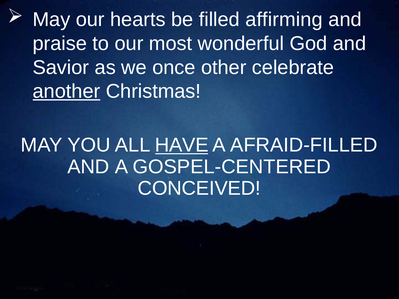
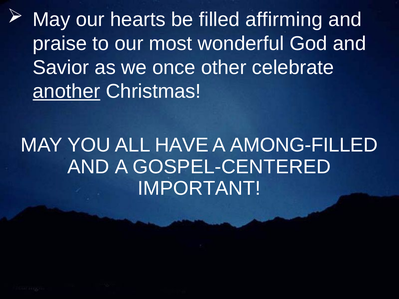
HAVE underline: present -> none (182, 145)
AFRAID-FILLED: AFRAID-FILLED -> AMONG-FILLED (304, 145)
CONCEIVED: CONCEIVED -> IMPORTANT (199, 188)
